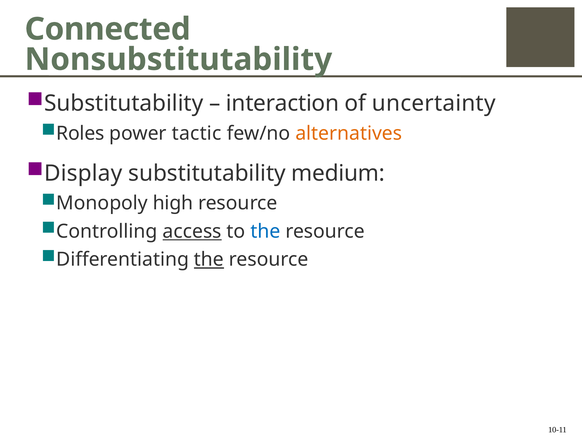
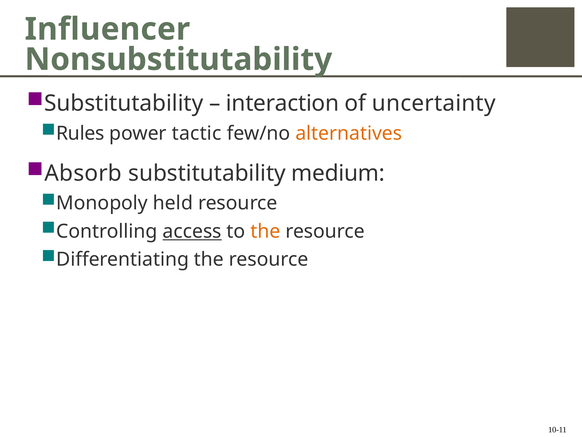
Connected: Connected -> Influencer (107, 29)
Roles: Roles -> Rules (80, 133)
Display: Display -> Absorb (83, 173)
high: high -> held (173, 203)
the colour: blue -> orange (265, 231)
the underline: present -> none (209, 259)
